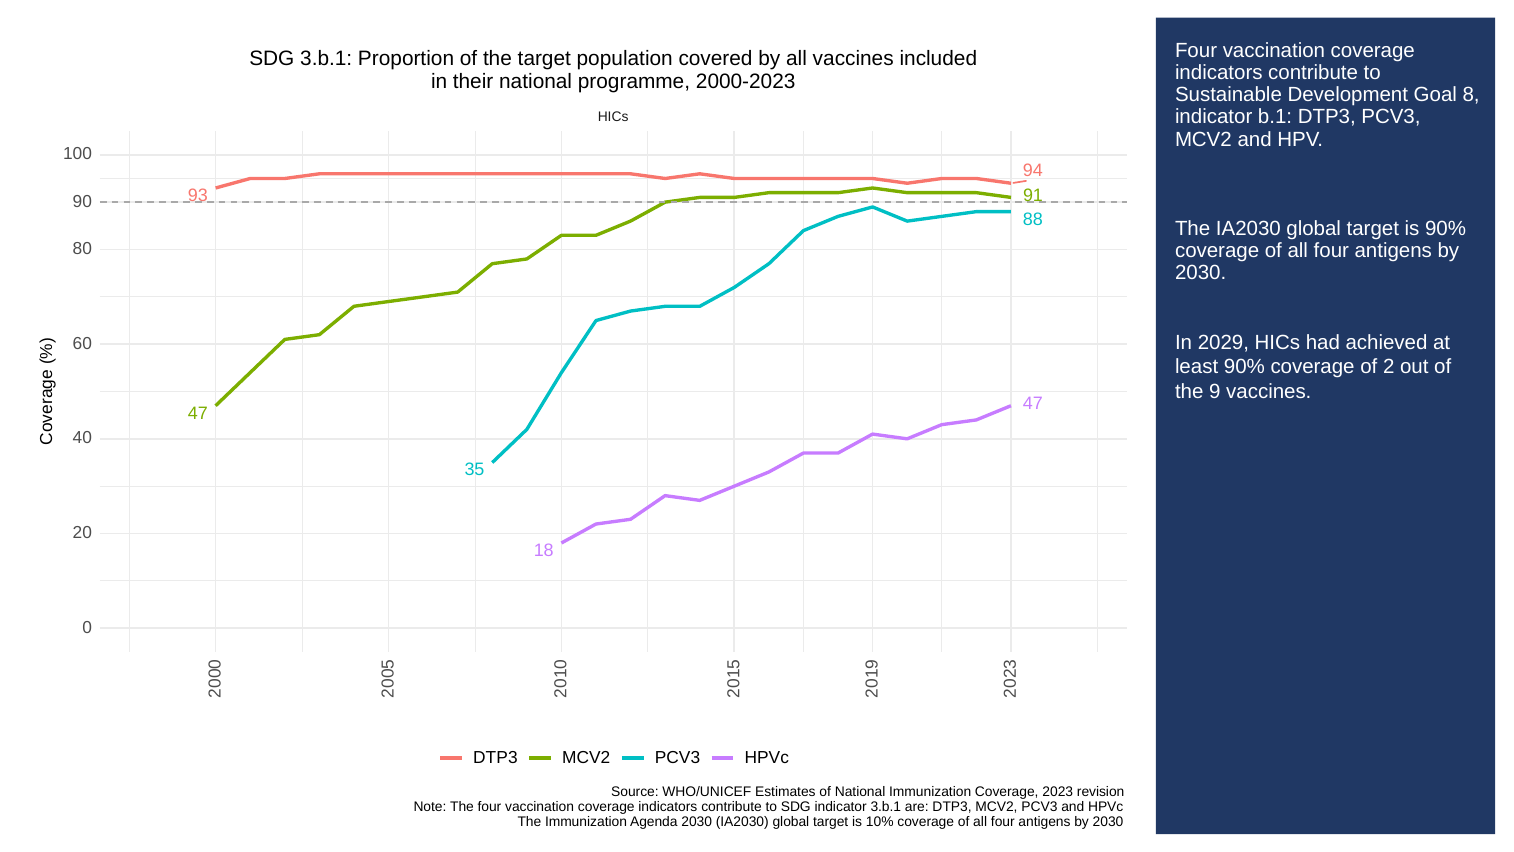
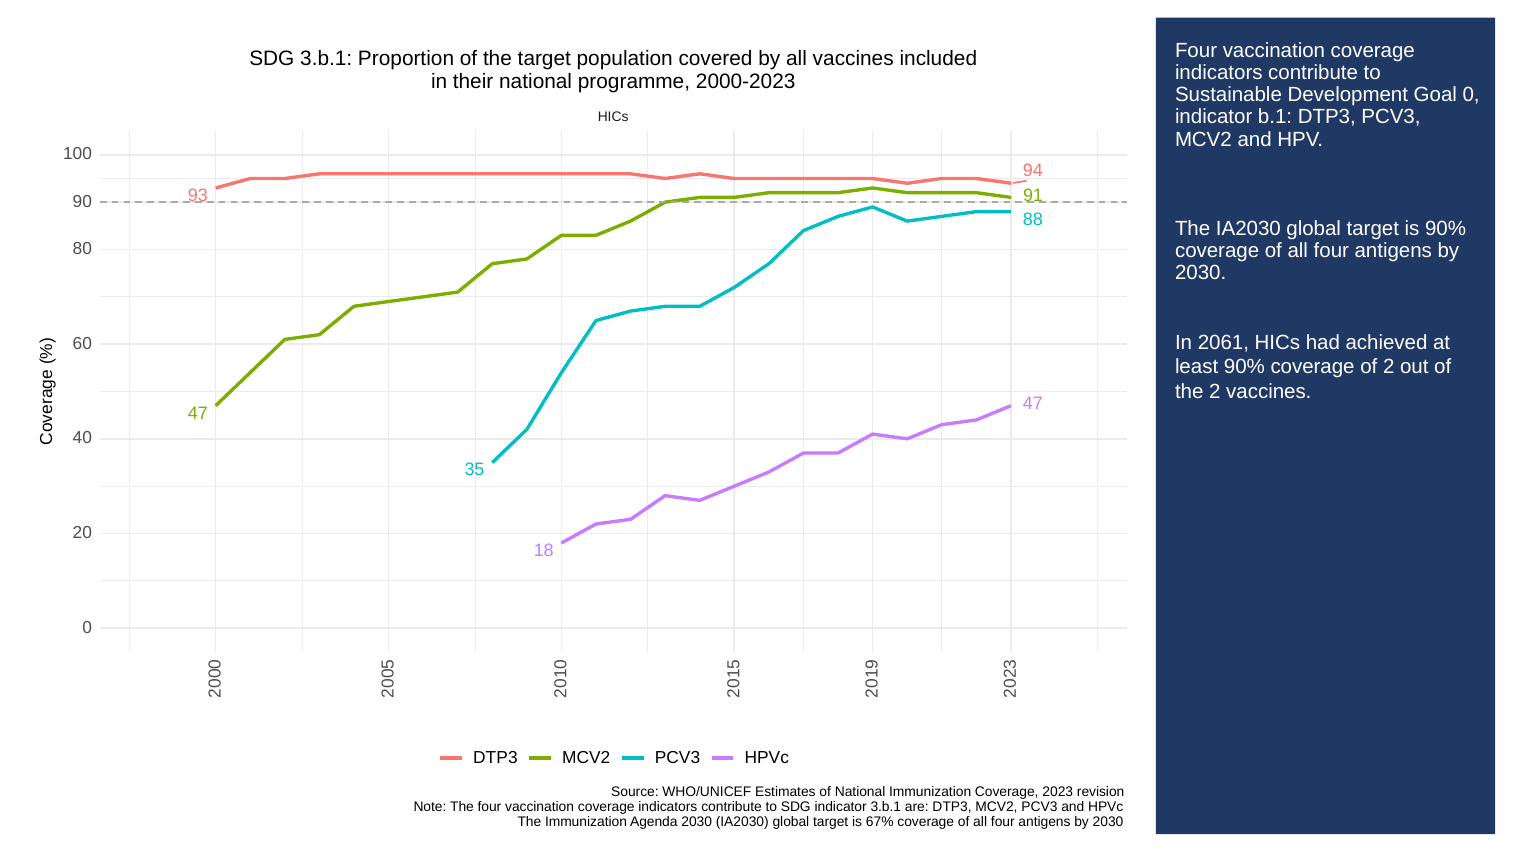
Goal 8: 8 -> 0 (1471, 95)
2029: 2029 -> 2061 (1223, 342)
the 9: 9 -> 2 (1215, 391)
10%: 10% -> 67% (880, 822)
